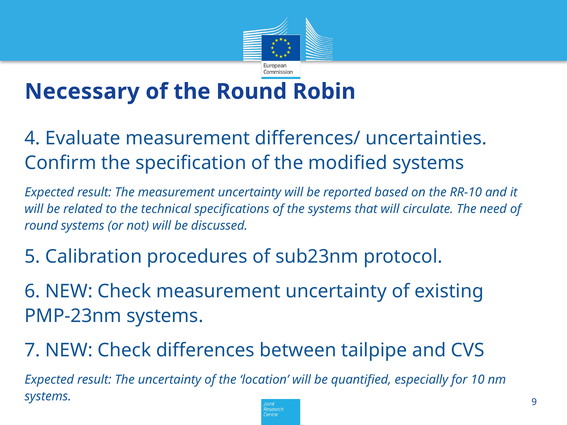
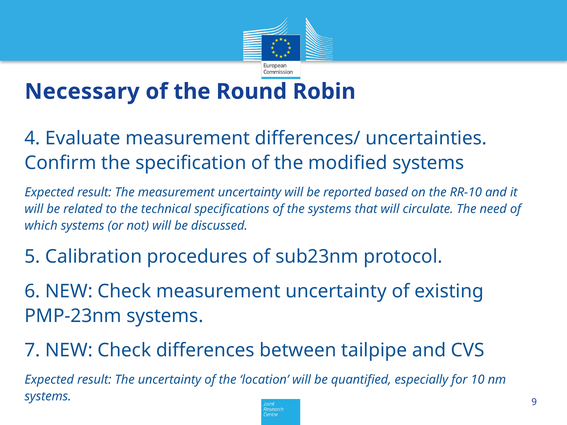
round: round -> which (41, 226)
